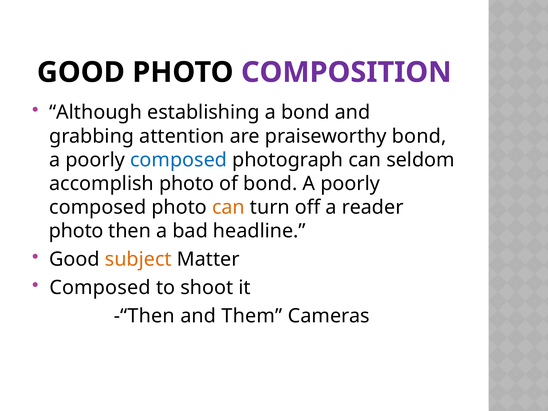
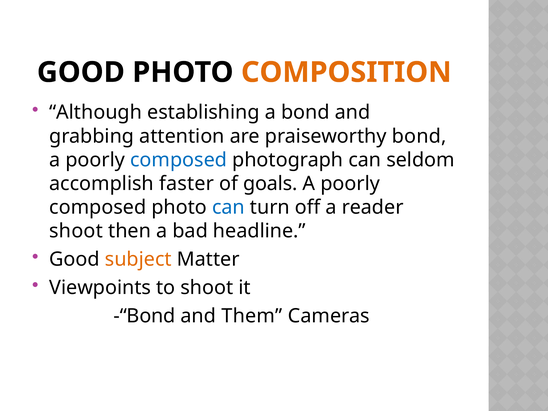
COMPOSITION colour: purple -> orange (346, 72)
accomplish photo: photo -> faster (186, 184)
of bond: bond -> goals (270, 184)
can colour: orange -> blue (228, 207)
photo: photo -> shoot (76, 231)
Composed: Composed -> Viewpoints (100, 288)
-“Then: -“Then -> -“Bond (144, 316)
